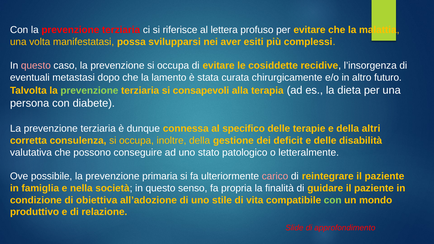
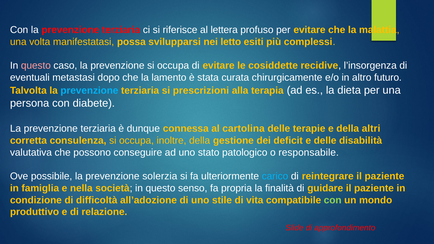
aver: aver -> letto (231, 42)
prevenzione colour: light green -> light blue (89, 90)
consapevoli: consapevoli -> prescrizioni (201, 90)
specifico: specifico -> cartolina (244, 129)
letteralmente: letteralmente -> responsabile (309, 152)
primaria: primaria -> solerzia (160, 176)
carico colour: pink -> light blue (275, 176)
obiettiva: obiettiva -> difficoltà (97, 200)
